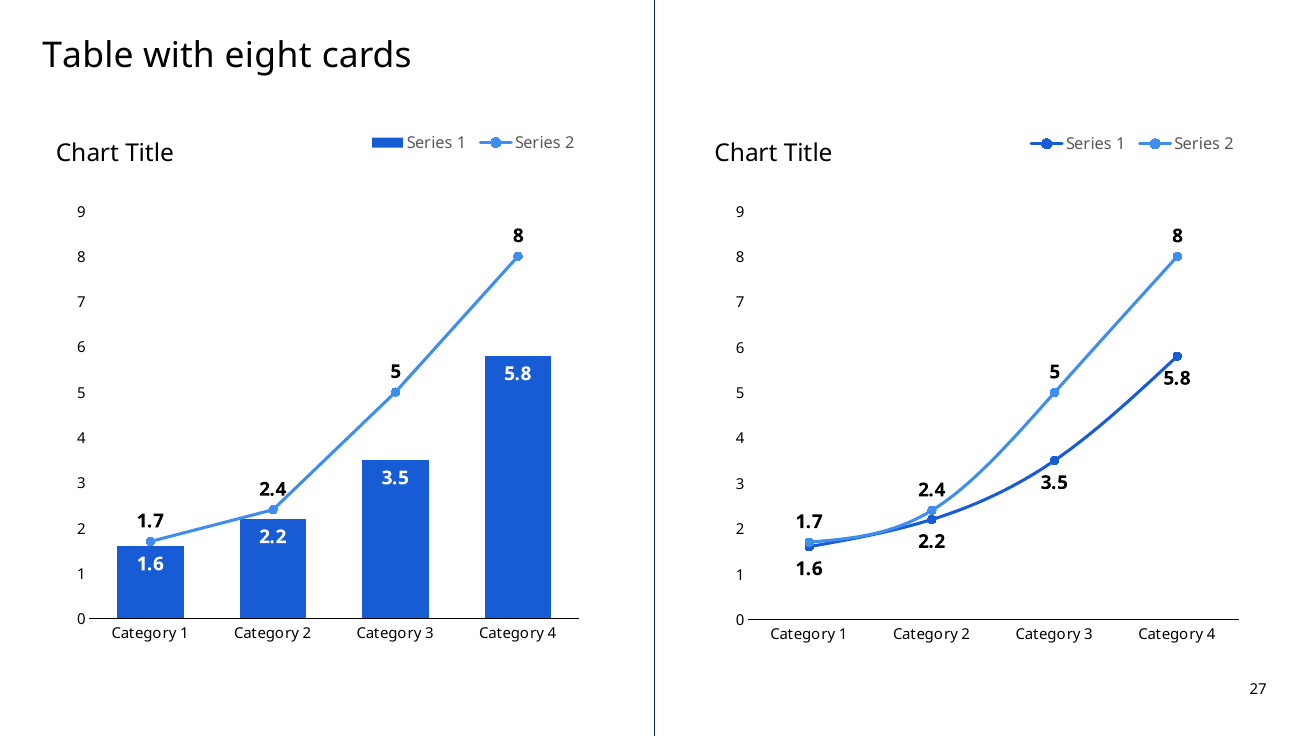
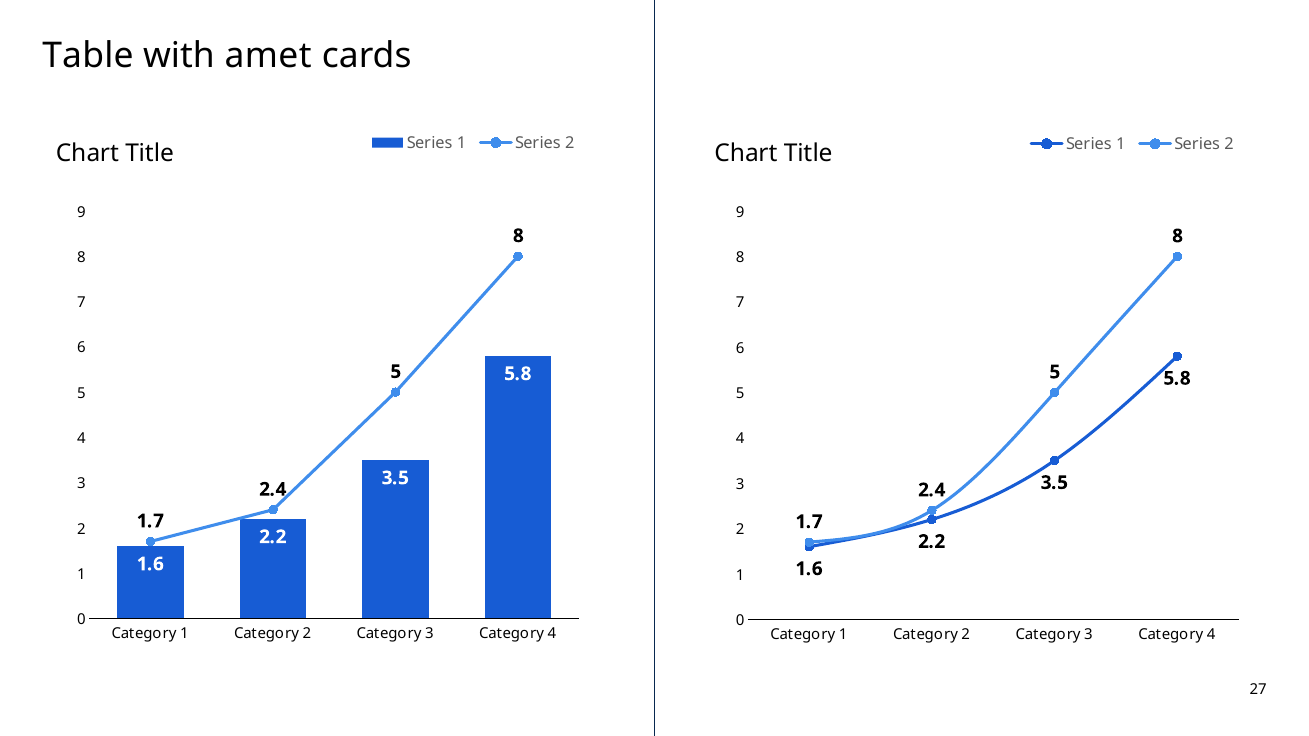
eight: eight -> amet (268, 56)
